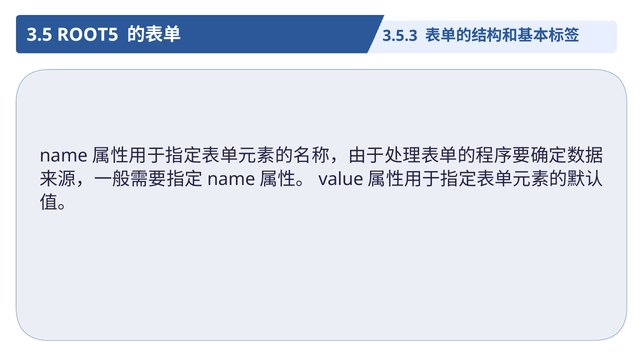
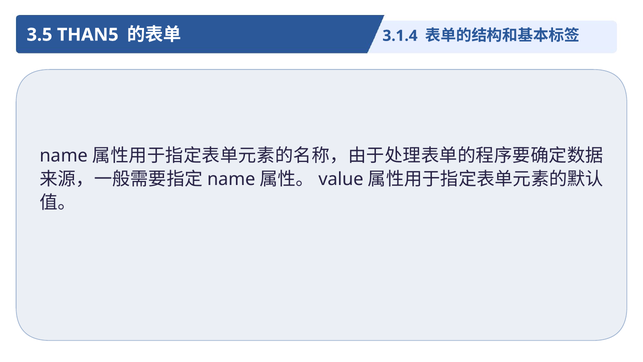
ROOT5: ROOT5 -> THAN5 (88, 35)
3.5.3: 3.5.3 -> 3.1.4 (400, 36)
